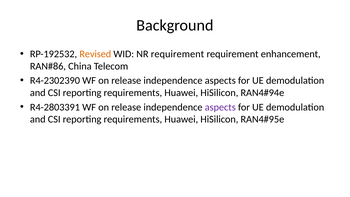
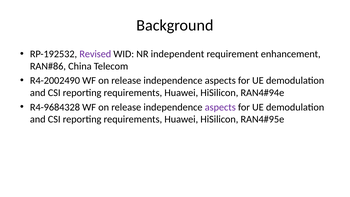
Revised colour: orange -> purple (95, 54)
NR requirement: requirement -> independent (178, 54)
R4-2302390: R4-2302390 -> R4-2002490 (55, 81)
R4-2803391: R4-2803391 -> R4-9684328 (55, 107)
